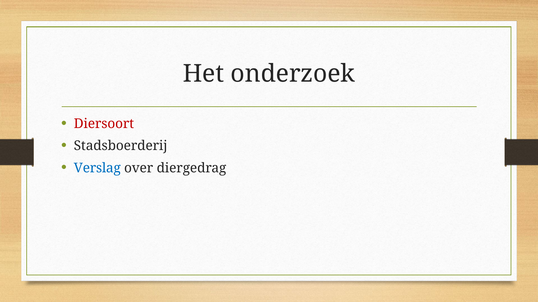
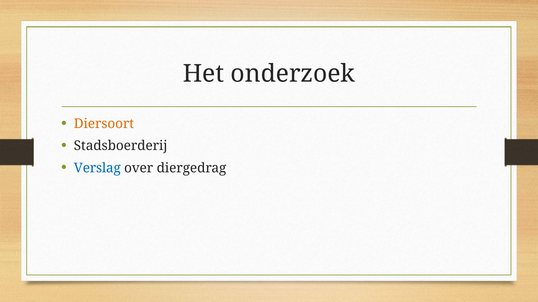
Diersoort colour: red -> orange (104, 124)
